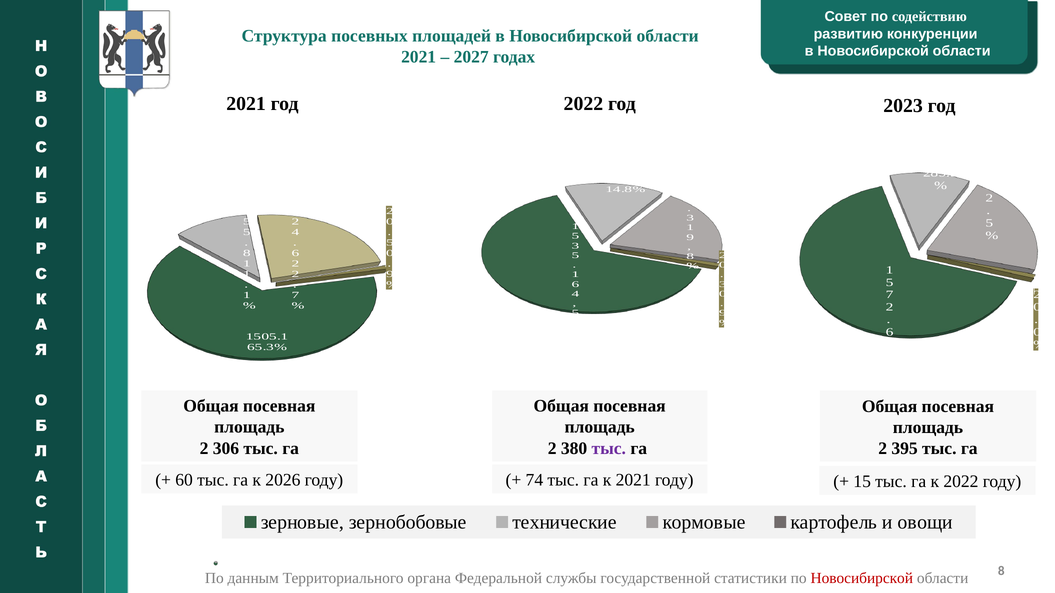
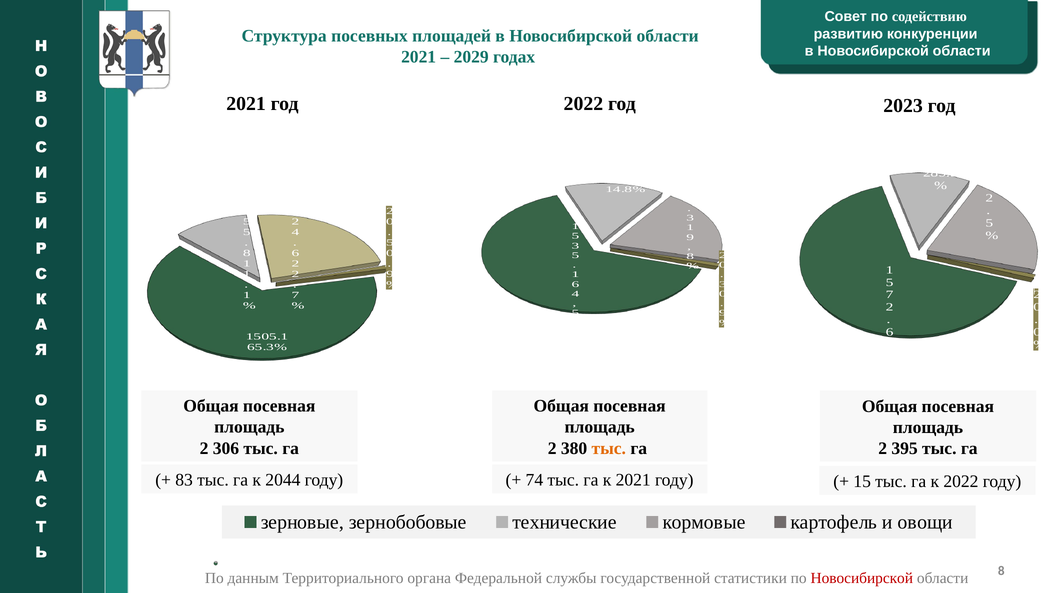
2027: 2027 -> 2029 (471, 57)
тыс colour: purple -> orange (609, 449)
60: 60 -> 83 (184, 480)
2026: 2026 -> 2044 (283, 480)
